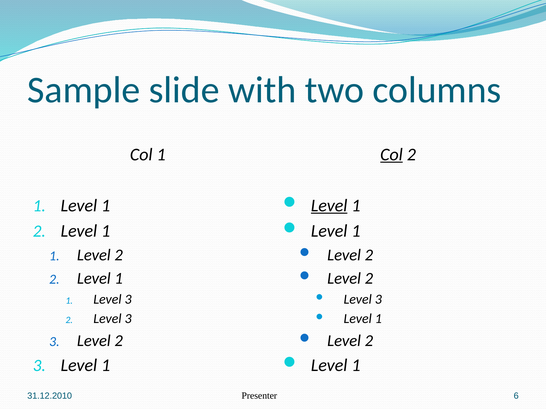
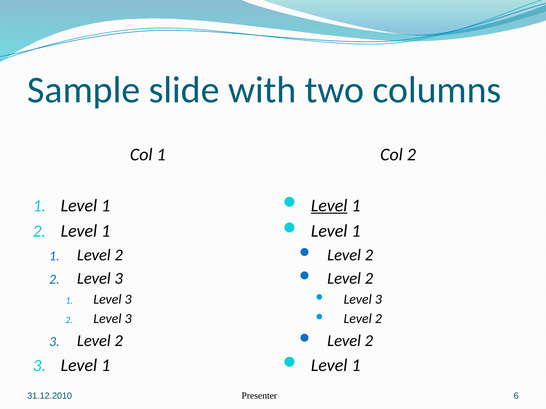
Col underline: present -> none (392, 155)
1: 1 -> 3 (119, 279)
1: 1 -> 2 (378, 319)
